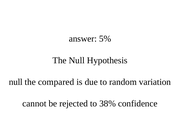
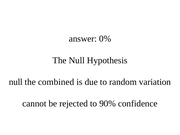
5%: 5% -> 0% (105, 39)
compared: compared -> combined (56, 82)
38%: 38% -> 90% (108, 104)
